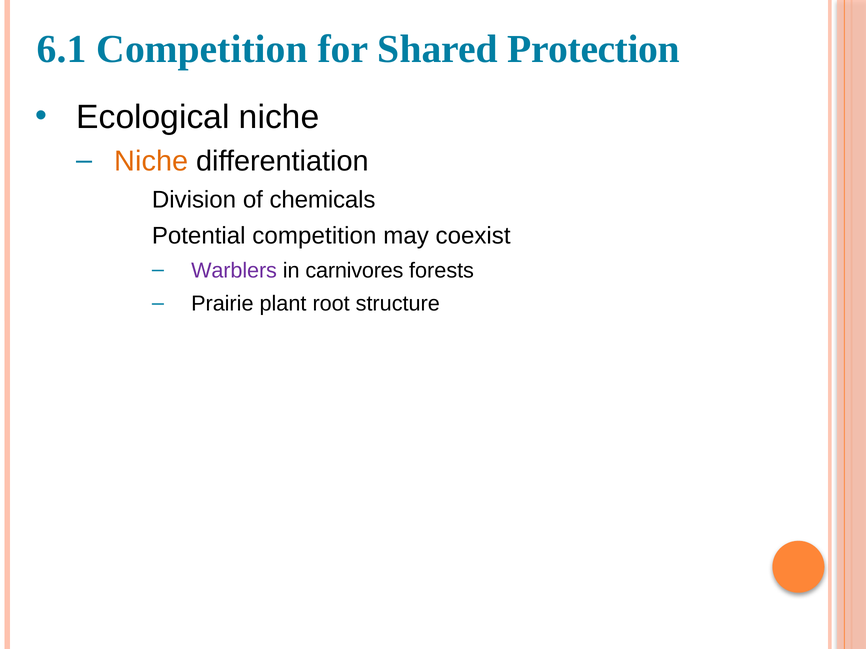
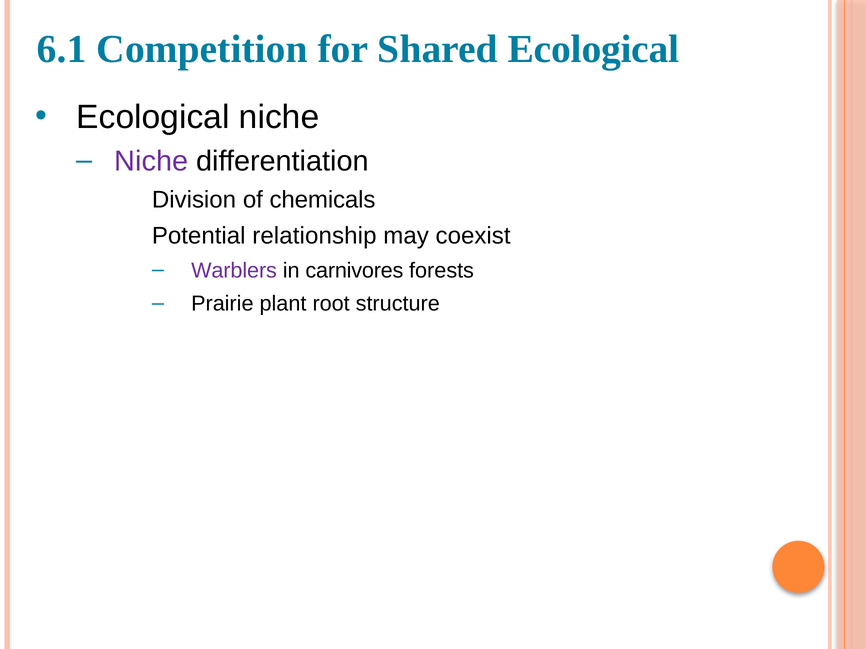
Shared Protection: Protection -> Ecological (593, 49)
Niche colour: orange -> purple (151, 161)
Potential competition: competition -> relationship (314, 236)
